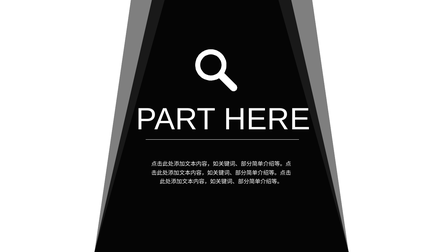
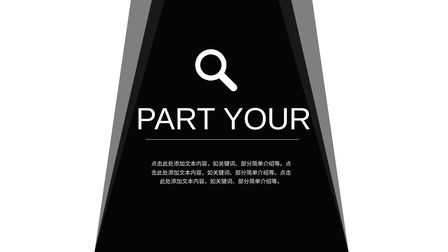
HERE: HERE -> YOUR (267, 119)
